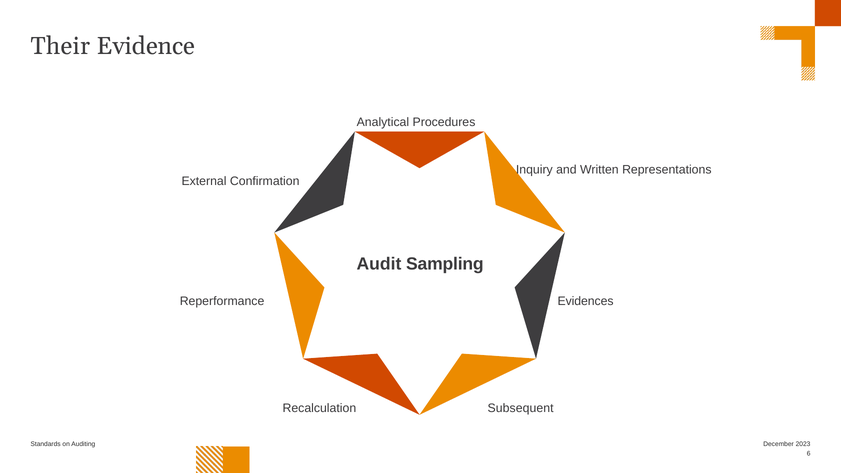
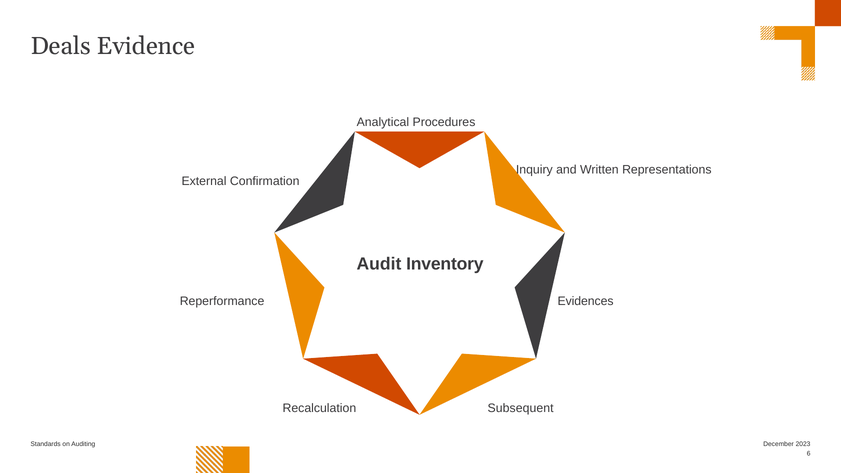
Their: Their -> Deals (61, 46)
Sampling: Sampling -> Inventory (445, 264)
